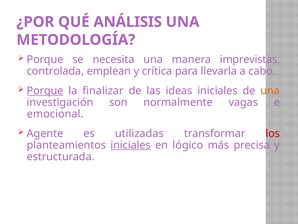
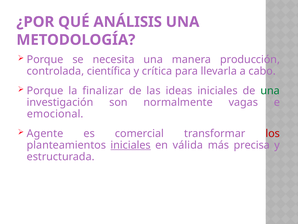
imprevistas: imprevistas -> producción (250, 59)
emplean: emplean -> científica (109, 71)
Porque underline: present -> none (45, 90)
una colour: orange -> green (270, 90)
utilizadas: utilizadas -> comercial (139, 133)
lógico: lógico -> válida (188, 145)
